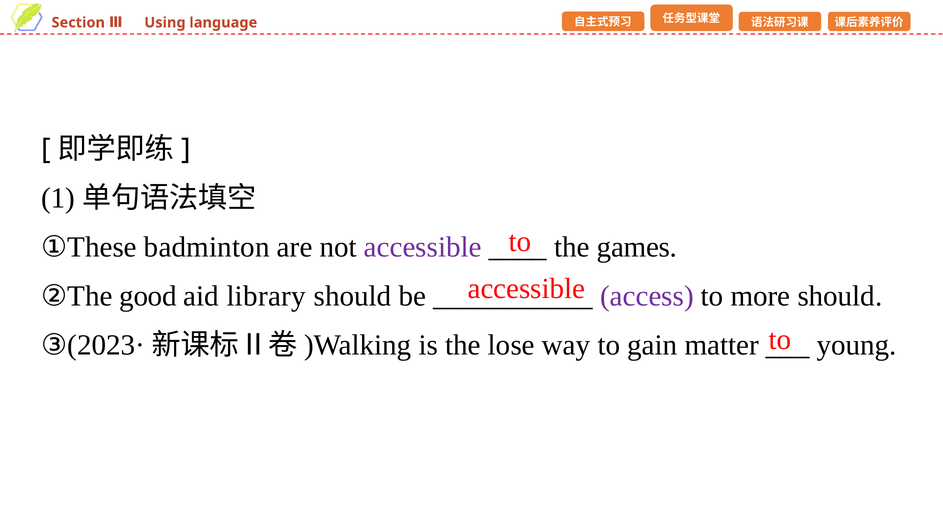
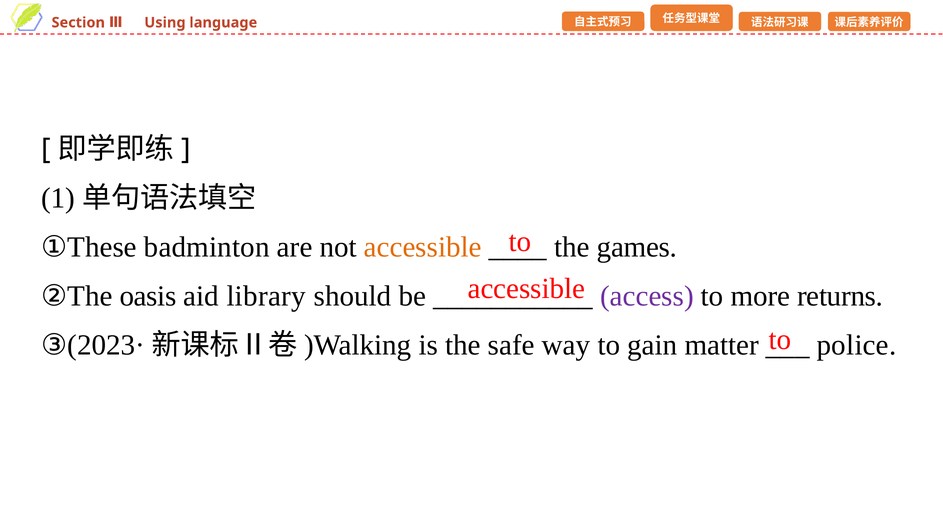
accessible colour: purple -> orange (423, 247)
good: good -> oasis (148, 296)
more should: should -> returns (840, 296)
lose: lose -> safe (511, 345)
young: young -> police (857, 345)
